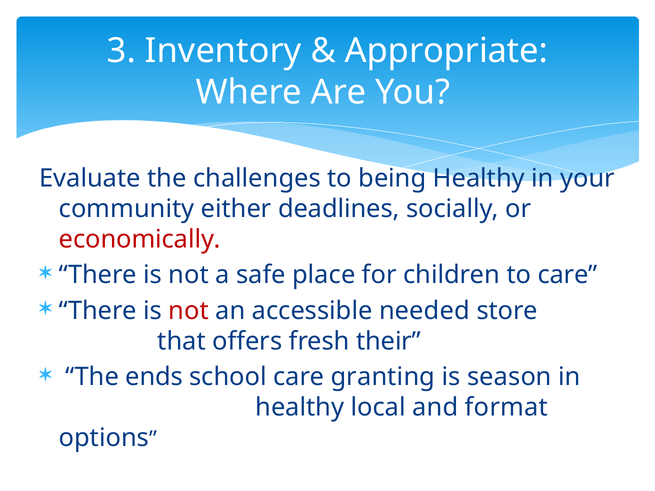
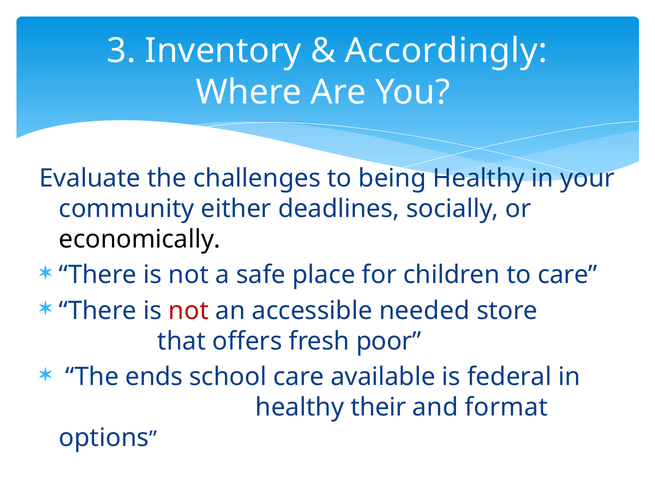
Appropriate: Appropriate -> Accordingly (446, 51)
economically colour: red -> black (140, 240)
their: their -> poor (389, 341)
granting: granting -> available (383, 377)
season: season -> federal (510, 377)
local: local -> their (378, 407)
